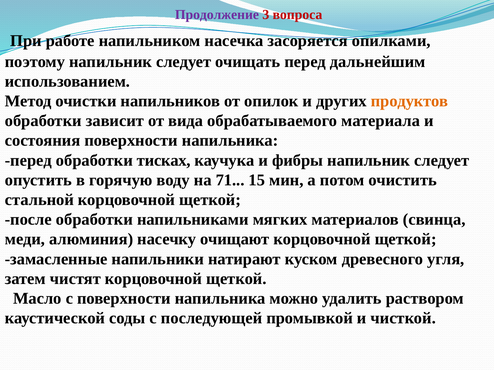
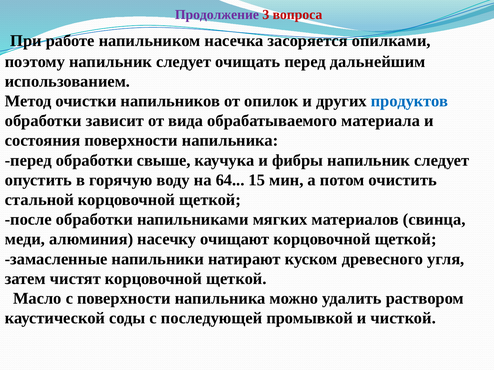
продуктов colour: orange -> blue (410, 101)
тисках: тисках -> свыше (164, 160)
71: 71 -> 64 (230, 180)
